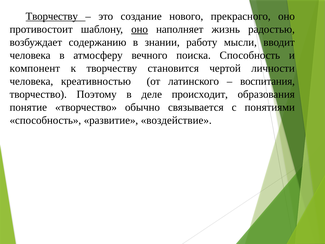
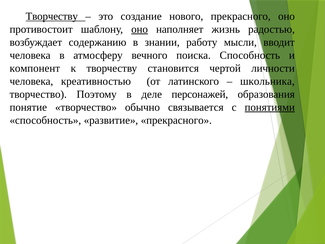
воспитания: воспитания -> школьника (267, 81)
происходит: происходит -> персонажей (200, 94)
понятиями underline: none -> present (270, 107)
развитие воздействие: воздействие -> прекрасного (176, 120)
